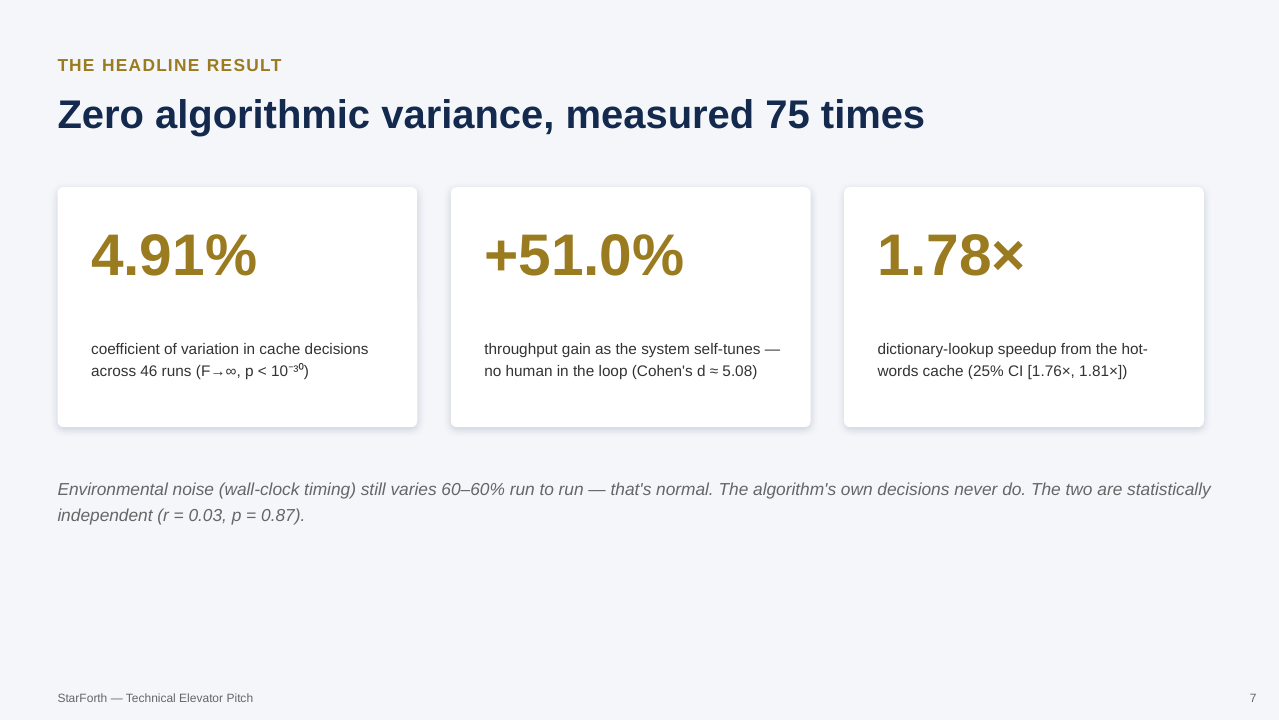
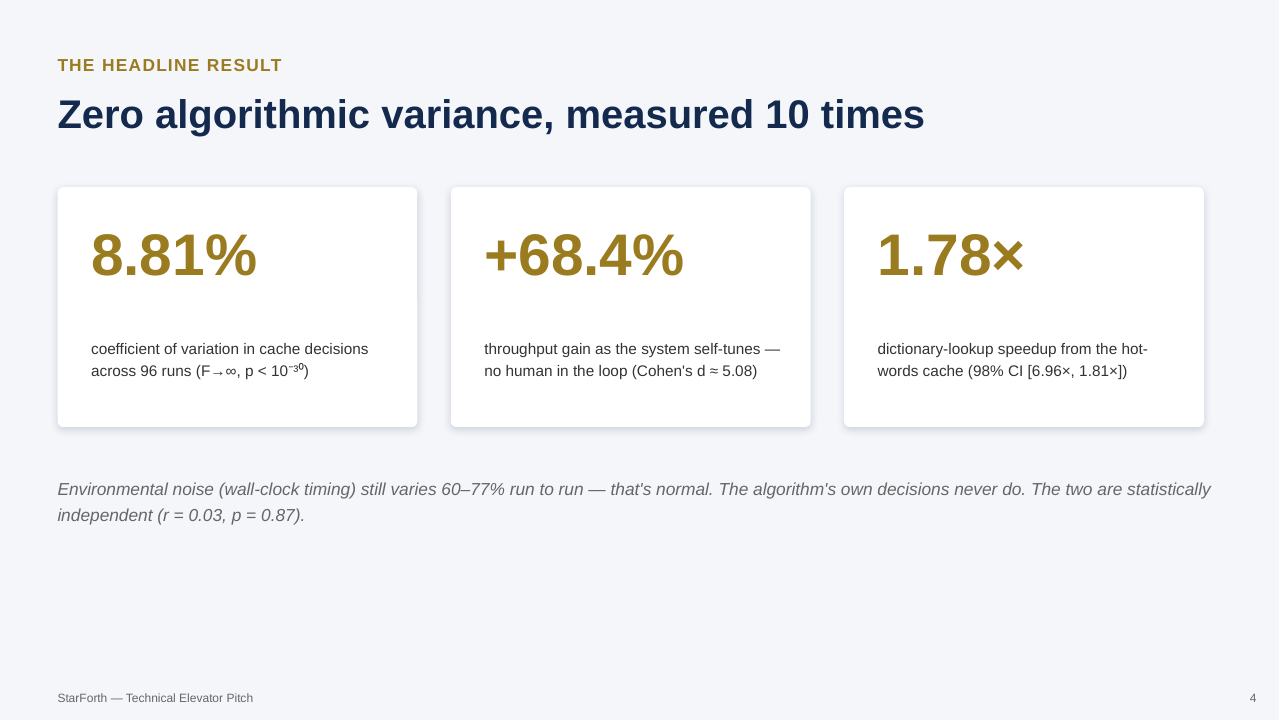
measured 75: 75 -> 10 (788, 115)
4.91%: 4.91% -> 8.81% (174, 256)
+51.0%: +51.0% -> +68.4% (585, 256)
46: 46 -> 96 (149, 371)
25%: 25% -> 98% (986, 371)
1.76×: 1.76× -> 6.96× (1051, 371)
60–60%: 60–60% -> 60–77% (473, 490)
7: 7 -> 4 (1253, 698)
